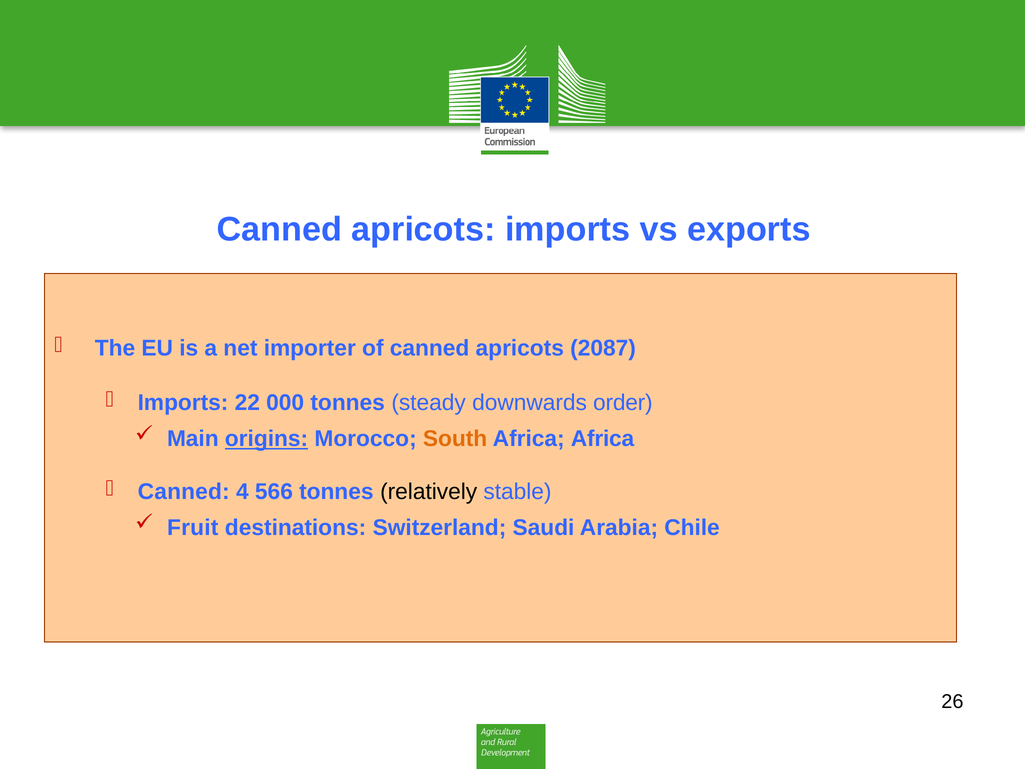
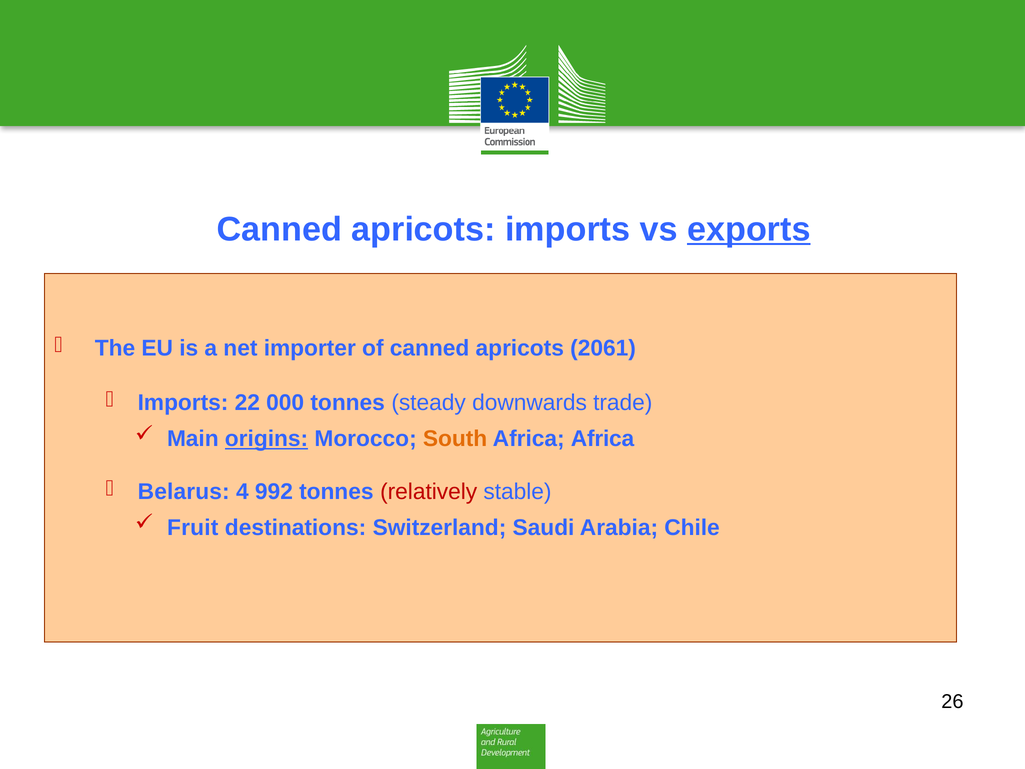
exports underline: none -> present (749, 229)
2087: 2087 -> 2061 (603, 348)
order: order -> trade (623, 403)
Canned: Canned -> Belarus (184, 492)
566: 566 -> 992 (274, 492)
relatively colour: black -> red (429, 492)
